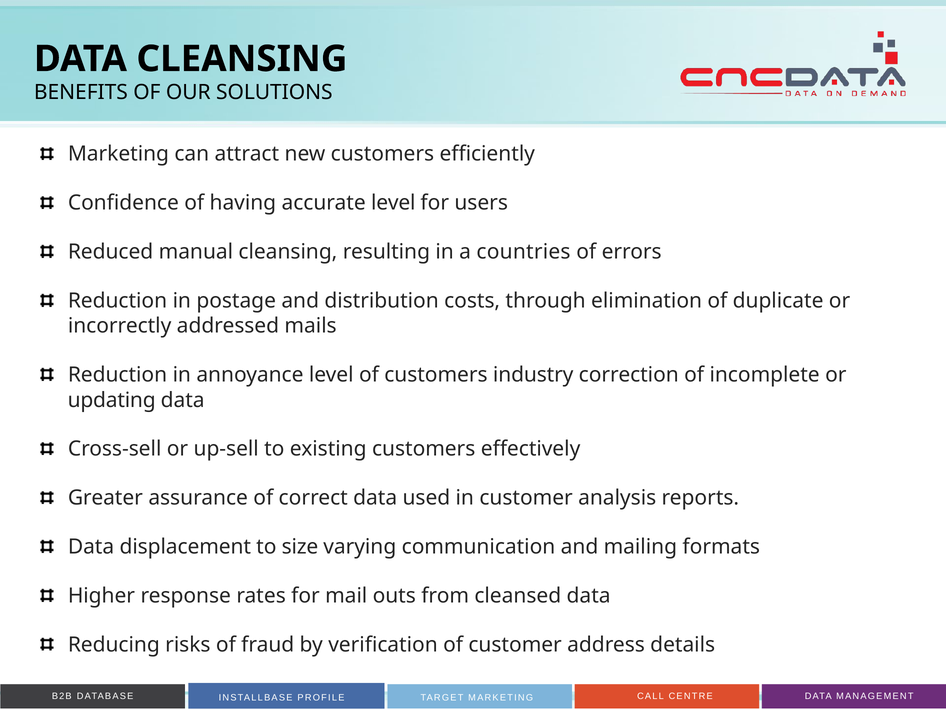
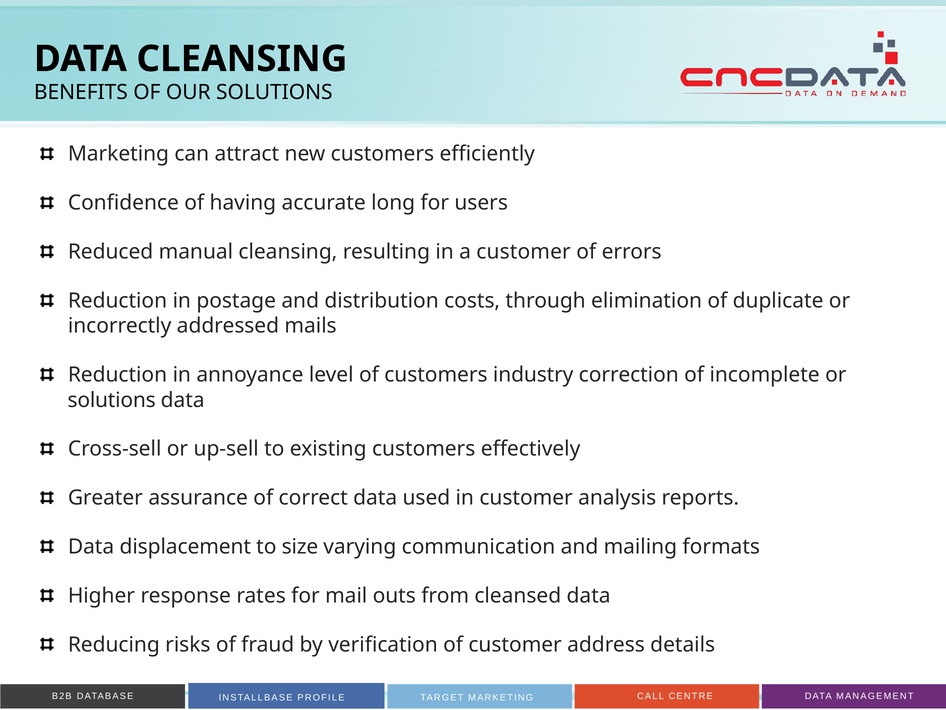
accurate level: level -> long (393, 203)
a countries: countries -> customer (524, 252)
updating: updating -> solutions (112, 400)
